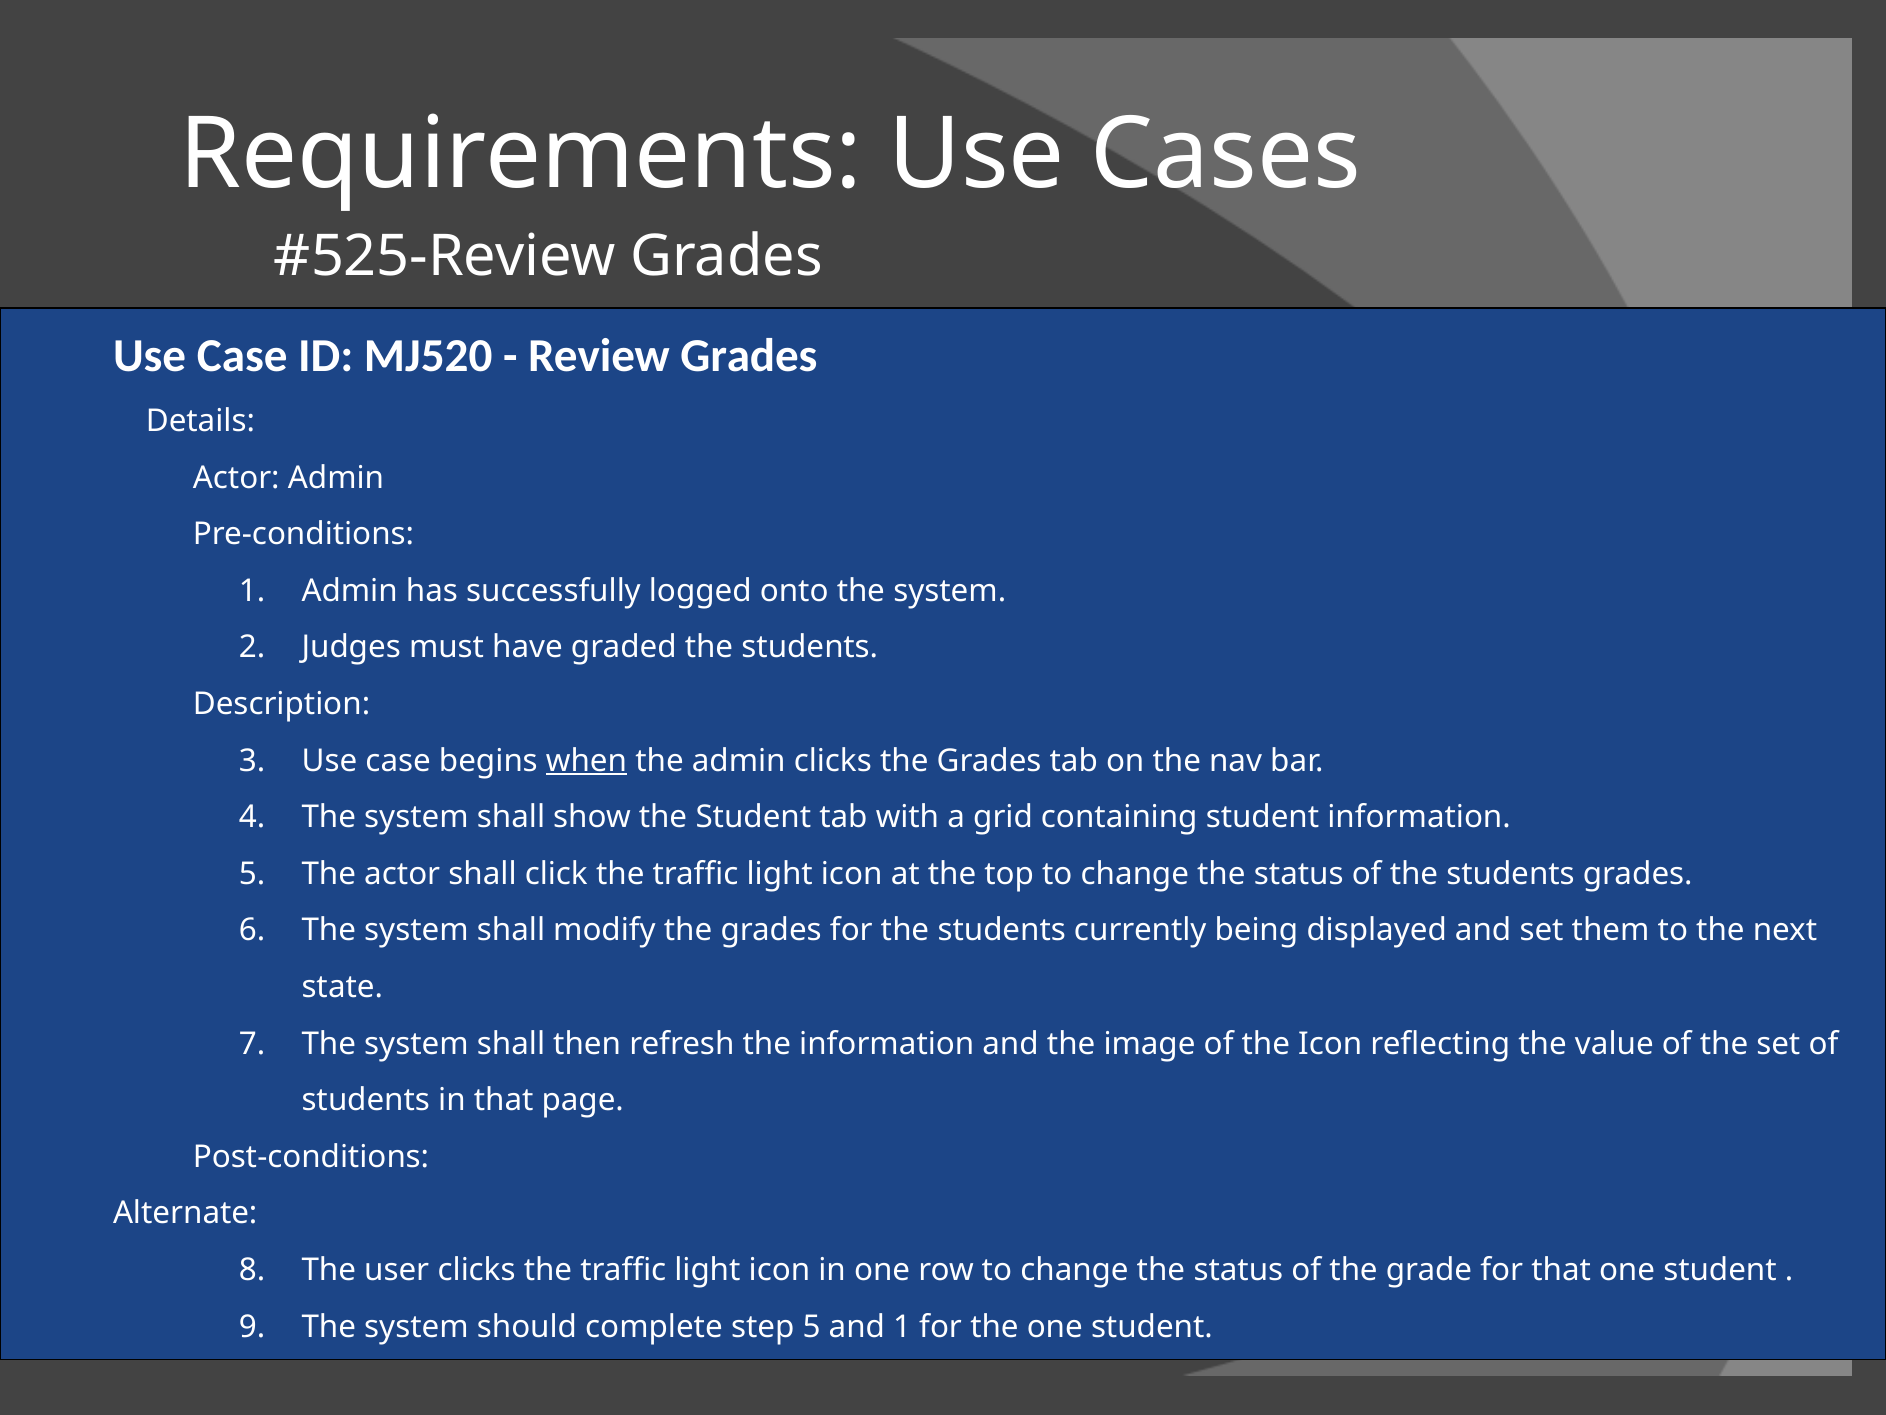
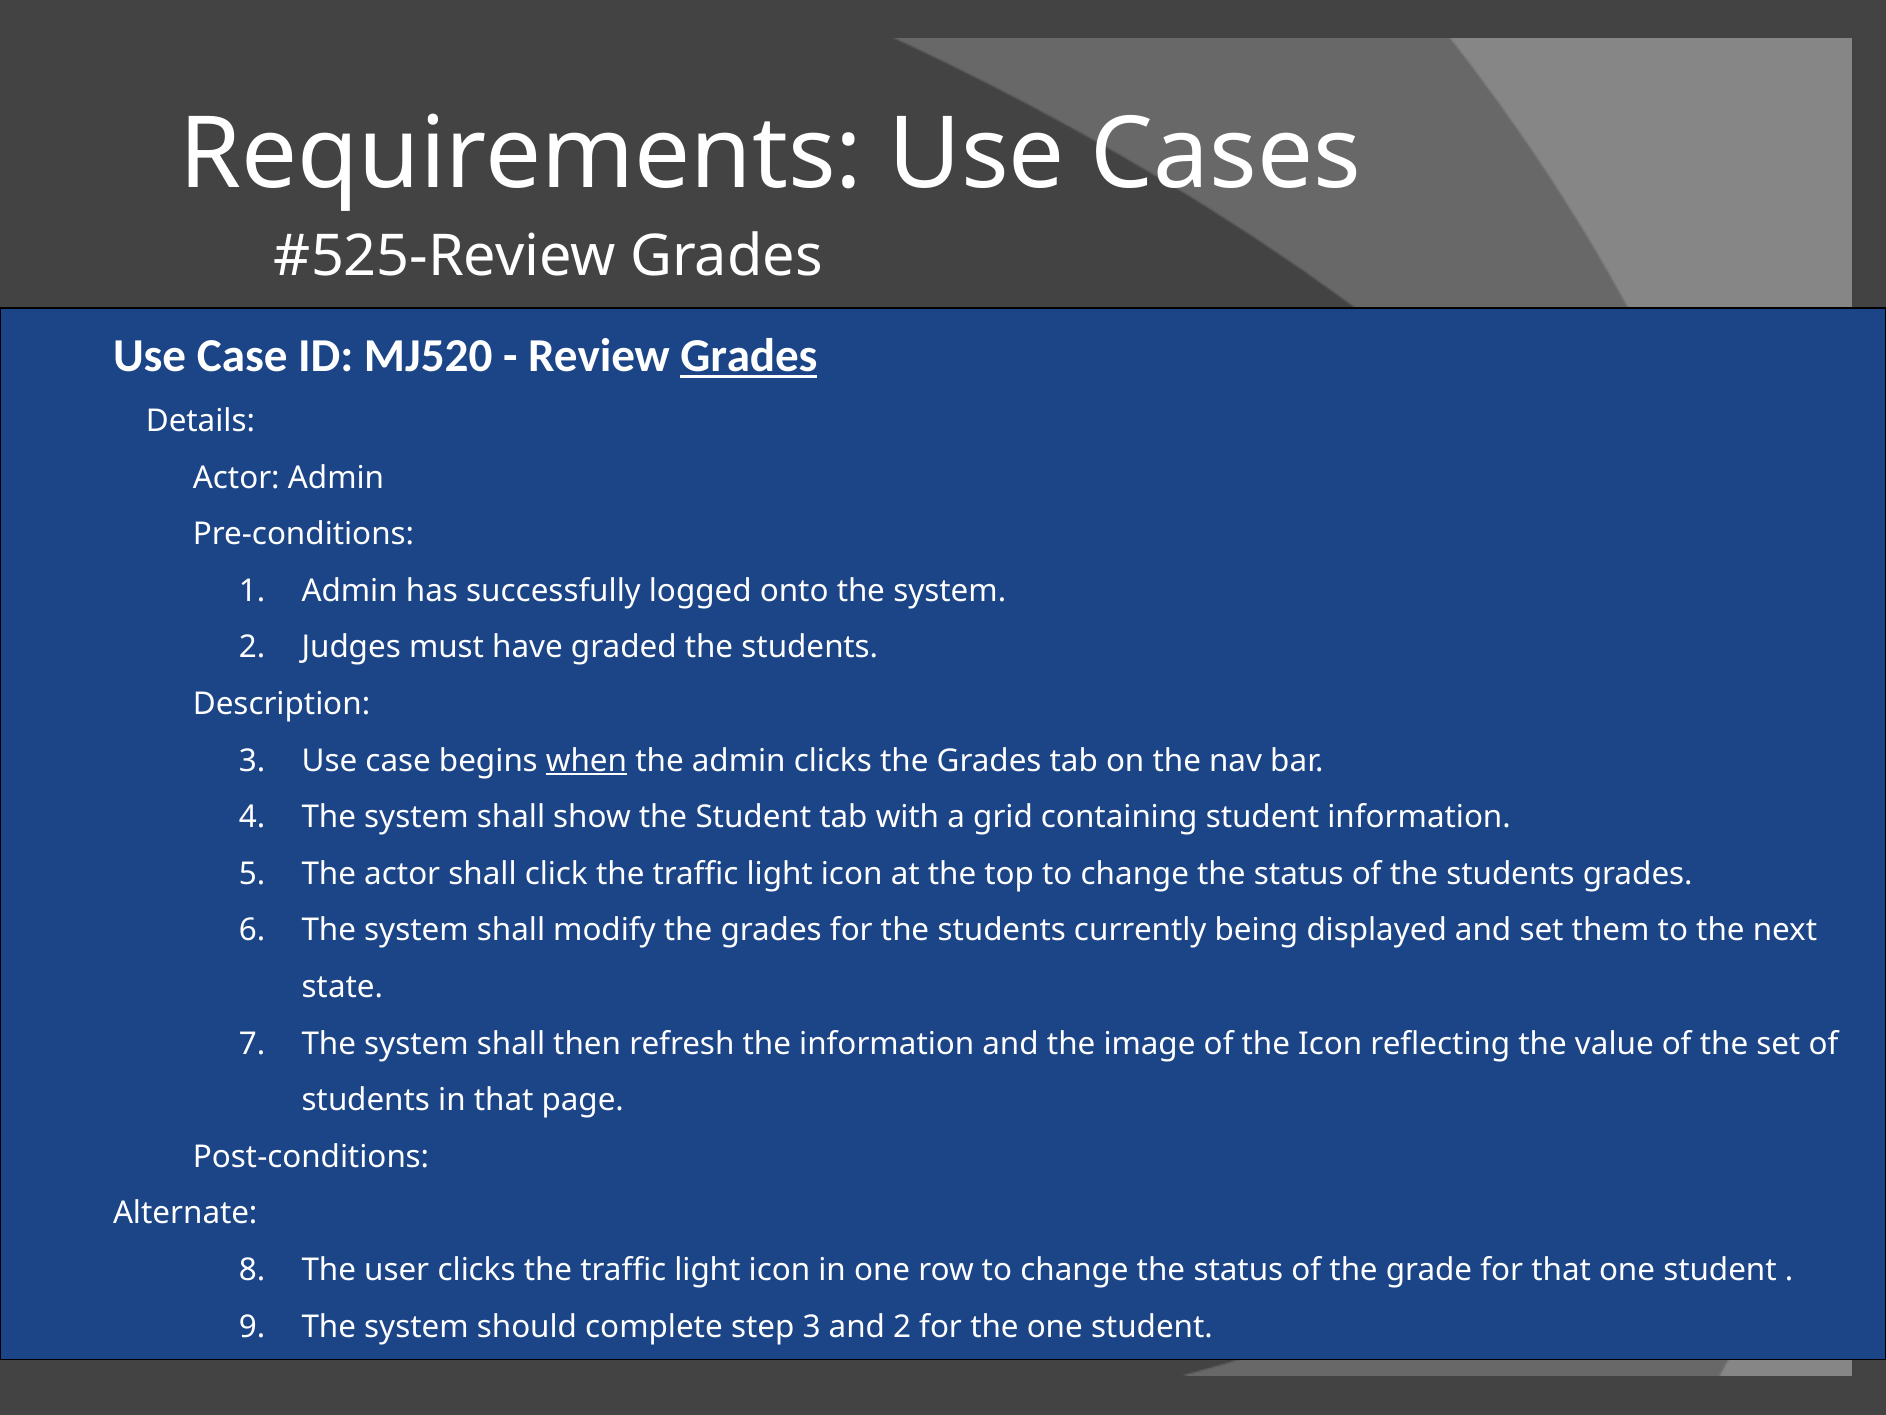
Grades underline: none -> present (749, 356)
step 5: 5 -> 3 (812, 1326)
and 1: 1 -> 2 (902, 1326)
